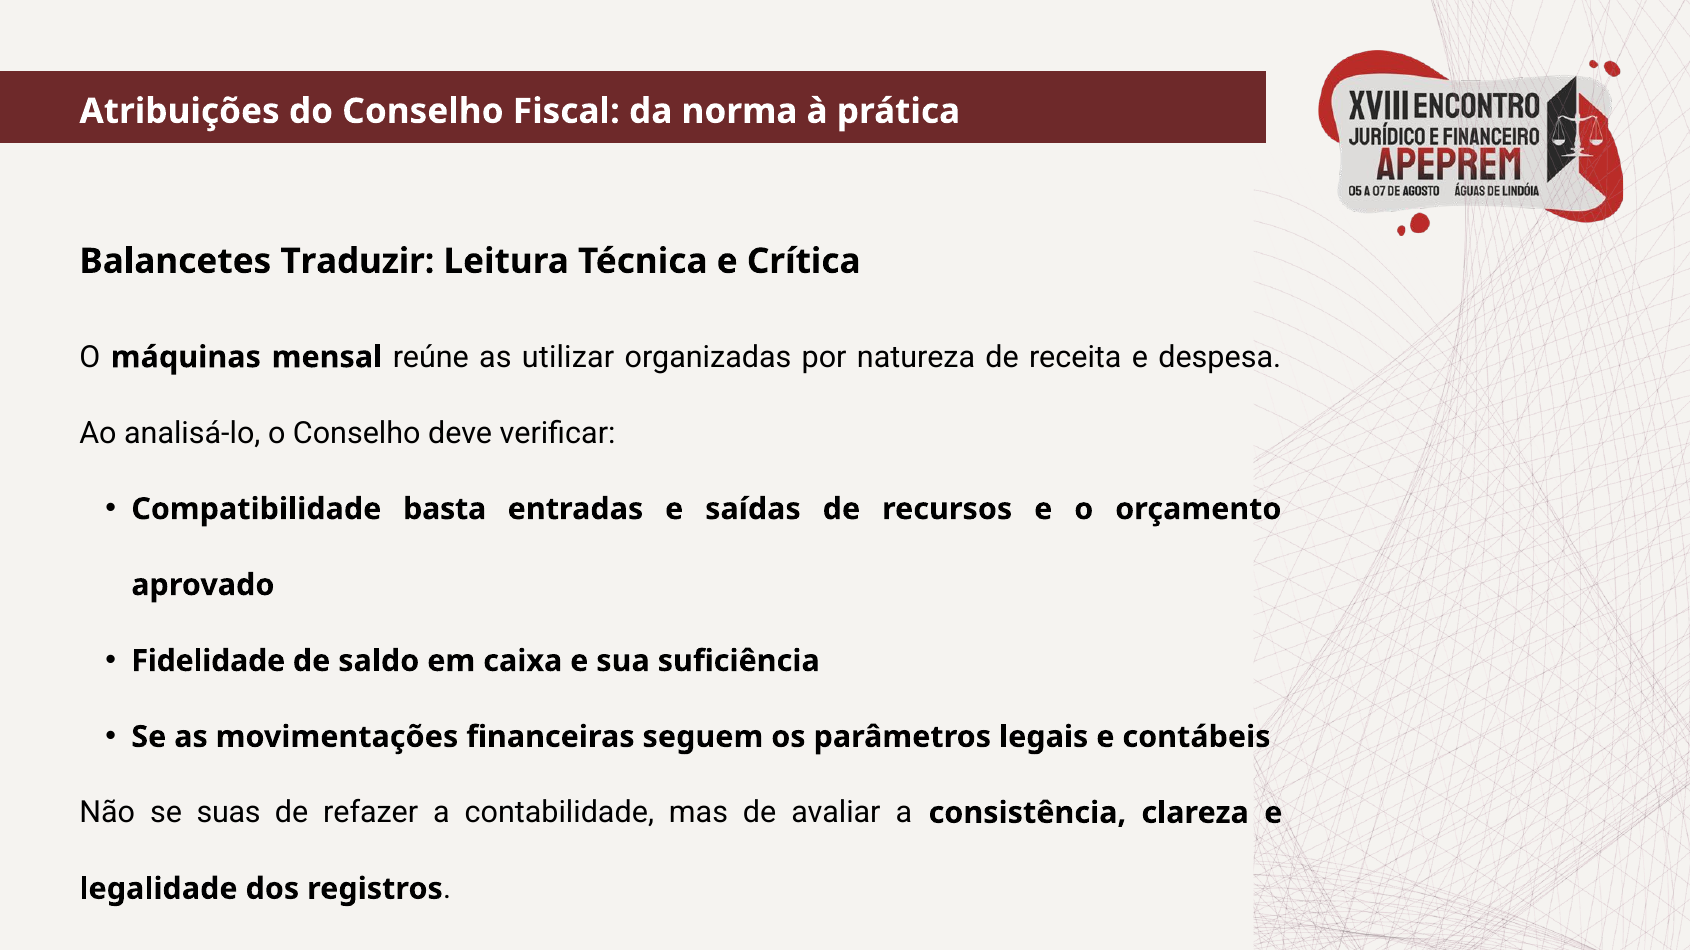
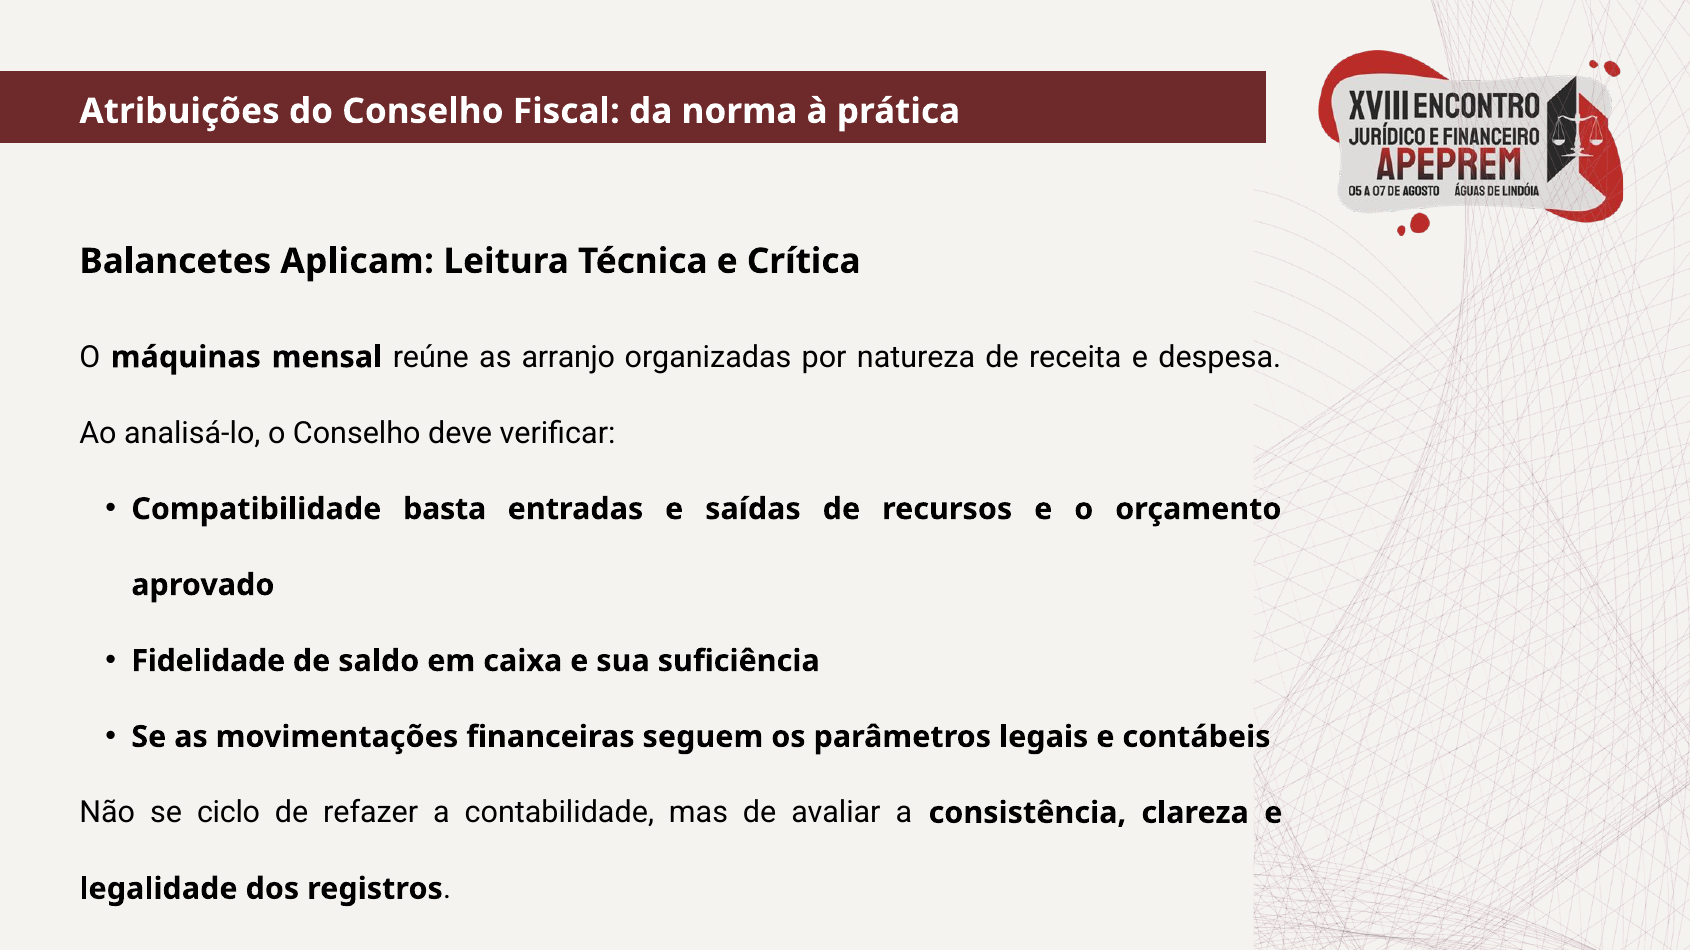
Traduzir: Traduzir -> Aplicam (357, 261)
utilizar: utilizar -> arranjo (568, 357)
suas: suas -> ciclo (229, 813)
